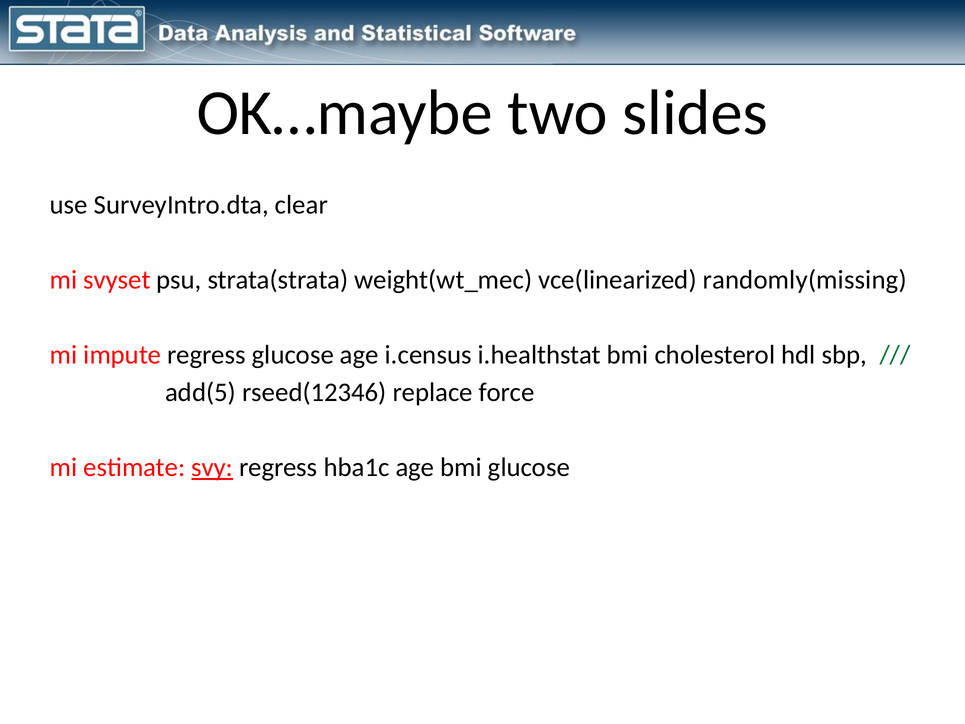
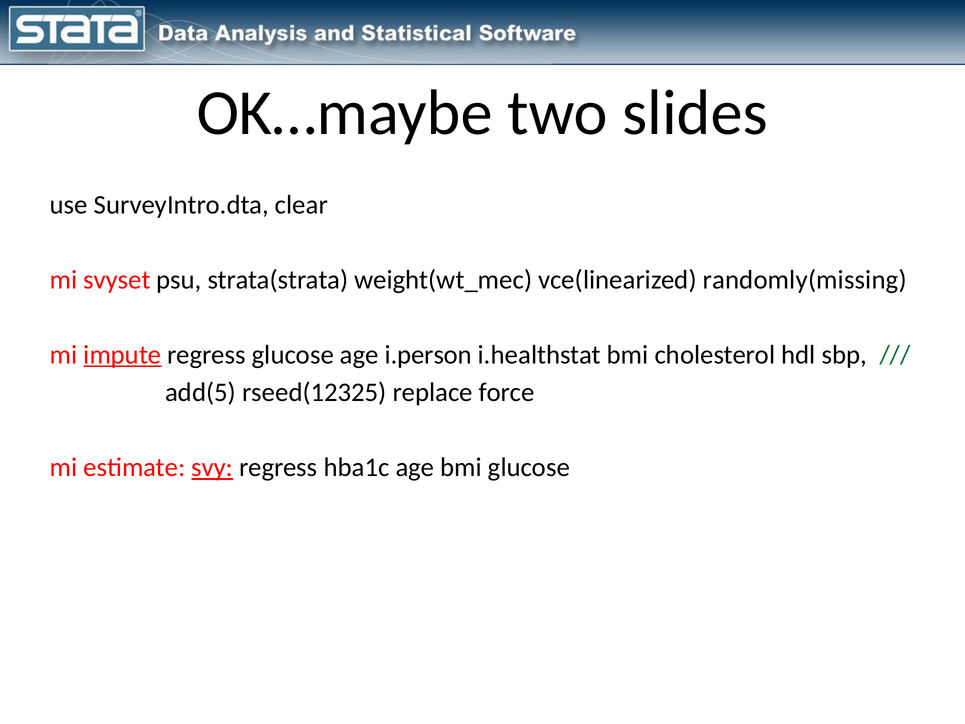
impute underline: none -> present (122, 355)
i.census: i.census -> i.person (428, 355)
rseed(12346: rseed(12346 -> rseed(12325 (314, 392)
